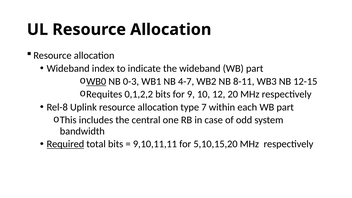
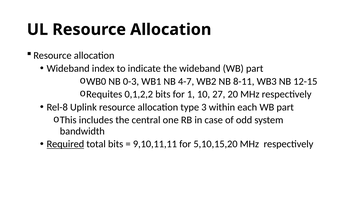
WB0 underline: present -> none (96, 81)
9: 9 -> 1 (191, 94)
12: 12 -> 27 (219, 94)
7: 7 -> 3 (204, 107)
